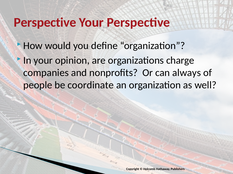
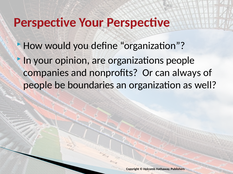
organizations charge: charge -> people (180, 61)
coordinate: coordinate -> boundaries (91, 85)
